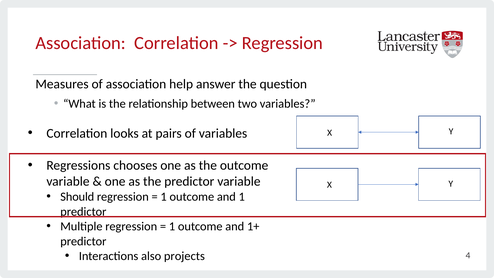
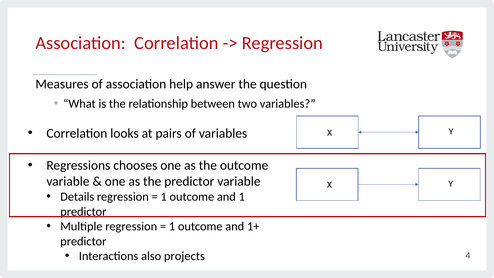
Should: Should -> Details (77, 197)
